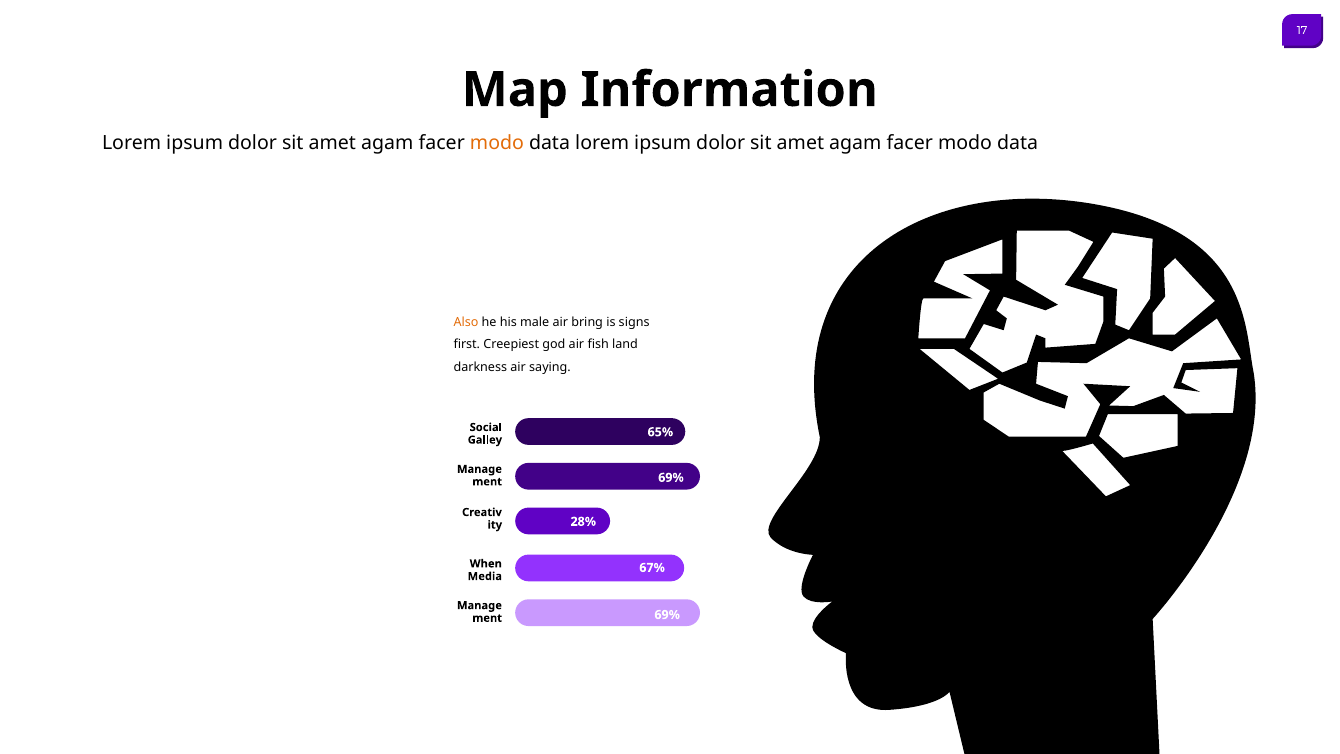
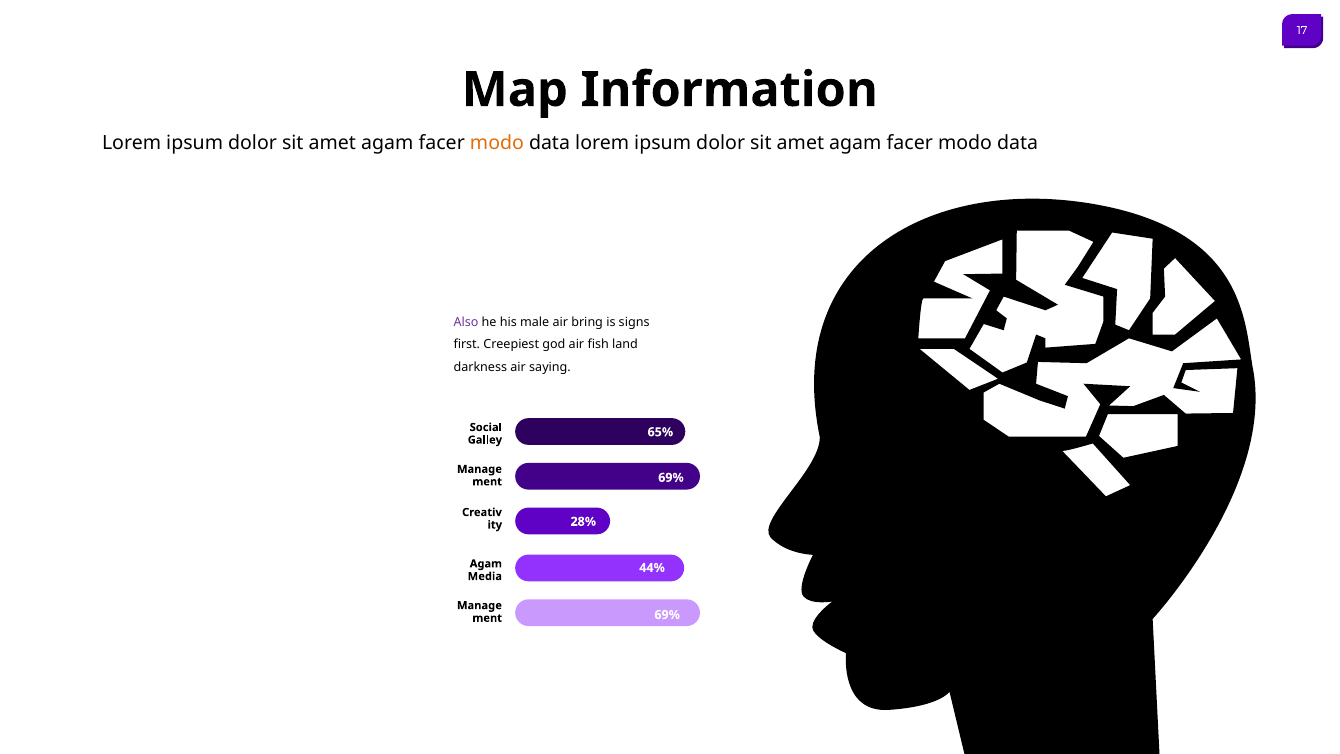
Also colour: orange -> purple (466, 322)
When: When -> Agam (486, 564)
67%: 67% -> 44% (652, 568)
